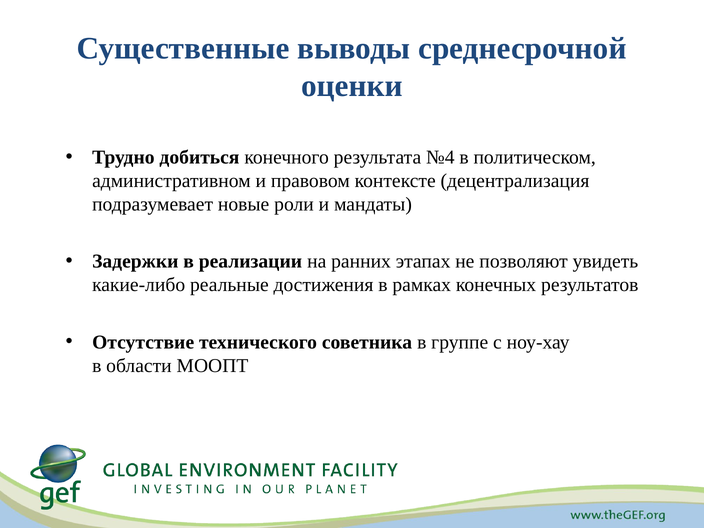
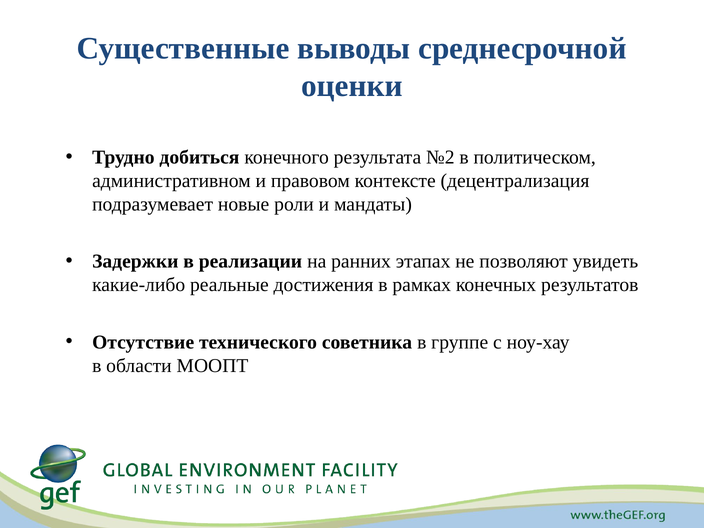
№4: №4 -> №2 (440, 157)
